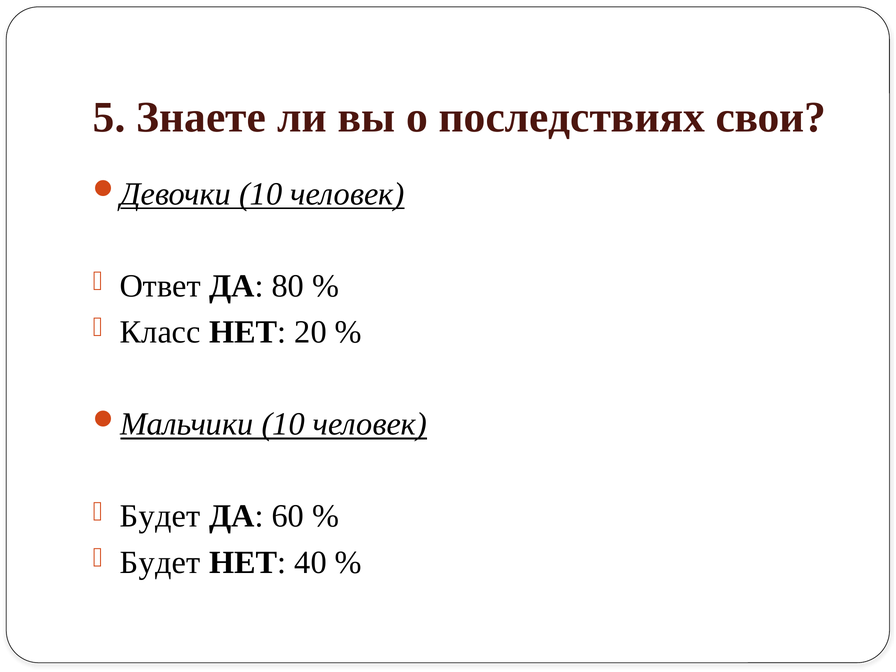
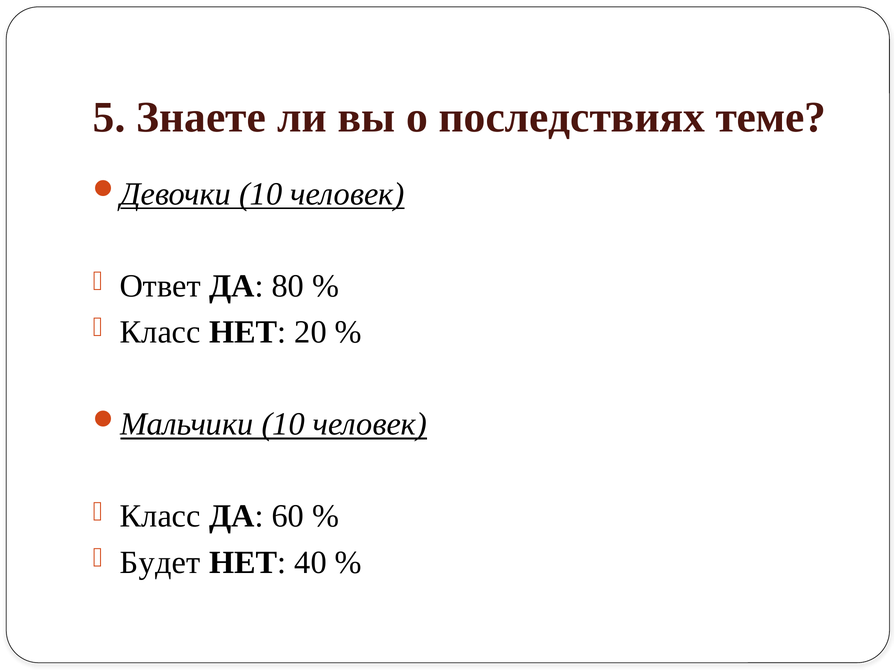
свои: свои -> теме (771, 118)
Будет: Будет -> Класс (160, 516)
